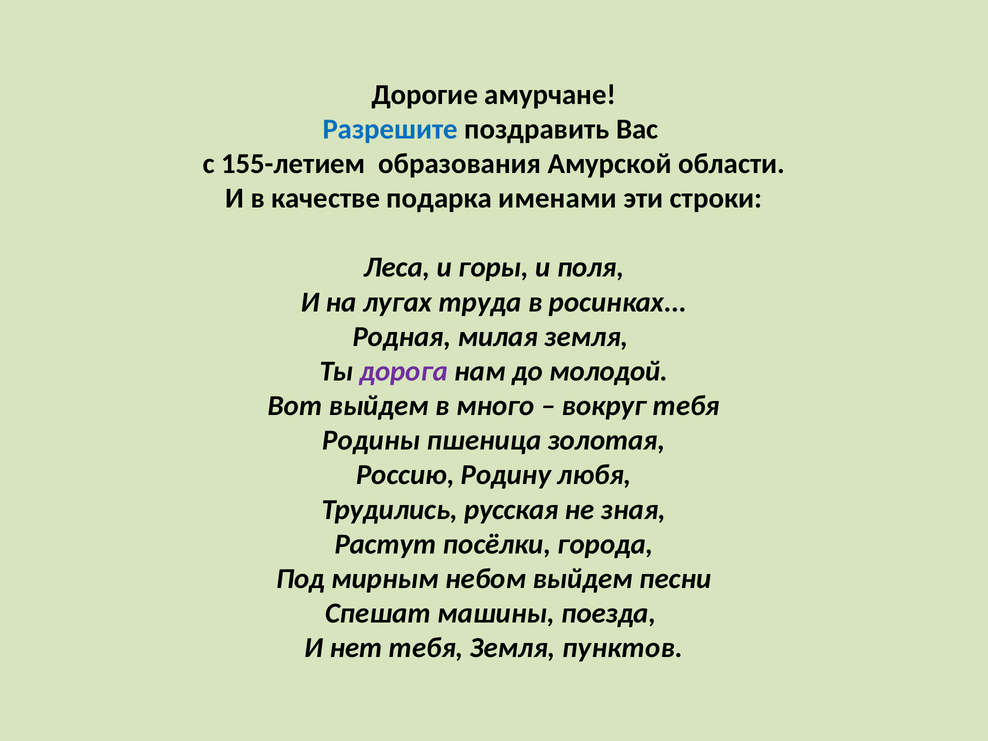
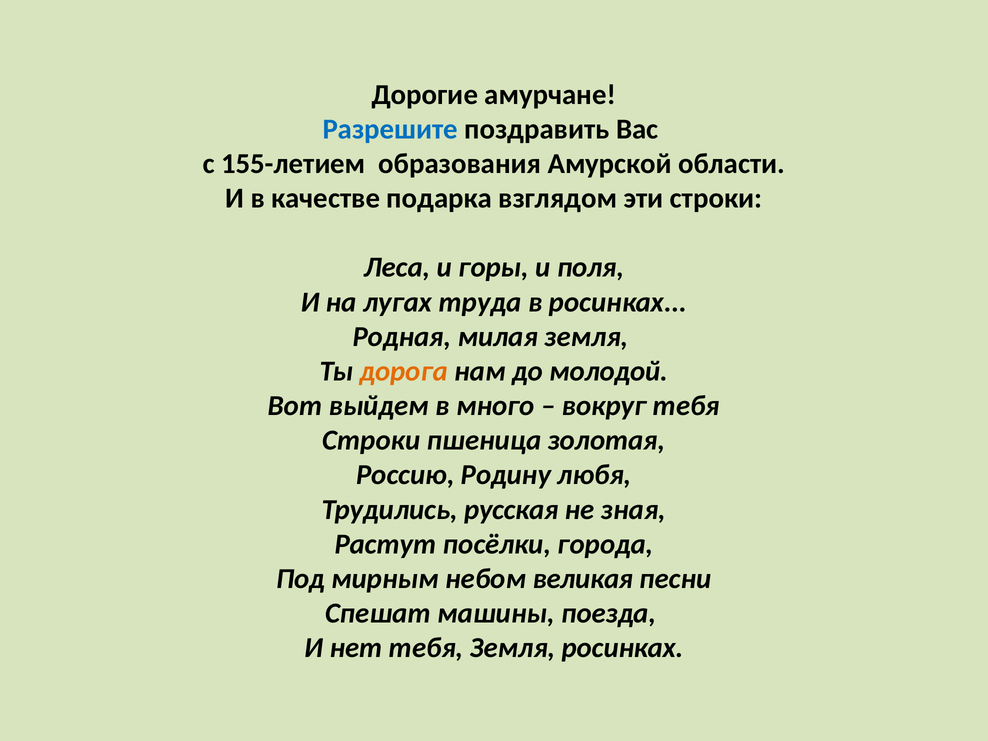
именами: именами -> взглядом (558, 198)
дорога colour: purple -> orange (404, 371)
Родины: Родины -> Строки (371, 440)
небом выйдем: выйдем -> великая (583, 579)
Земля пунктов: пунктов -> росинках (623, 648)
